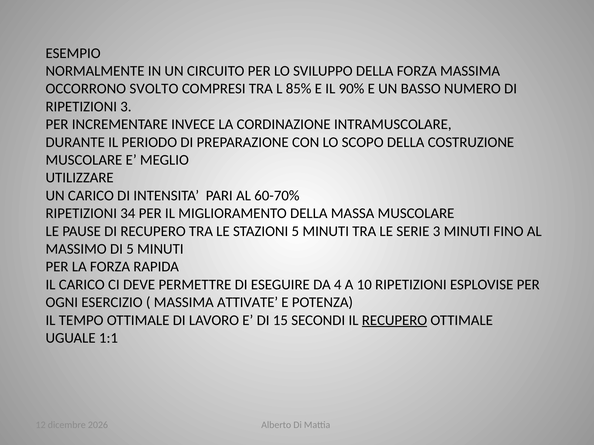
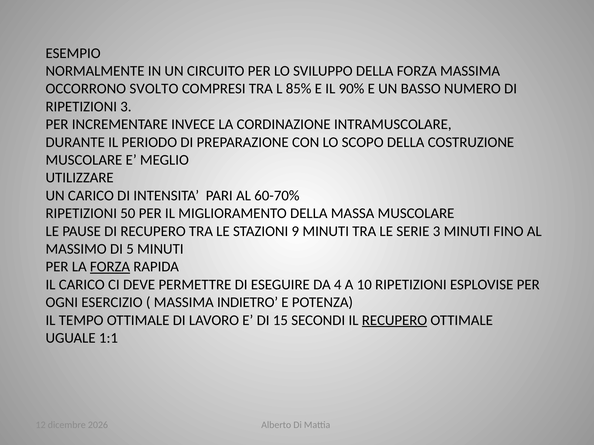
34: 34 -> 50 (128, 214)
STAZIONI 5: 5 -> 9 (295, 231)
FORZA underline: none -> present (110, 267)
ATTIVATE: ATTIVATE -> INDIETRO (248, 303)
